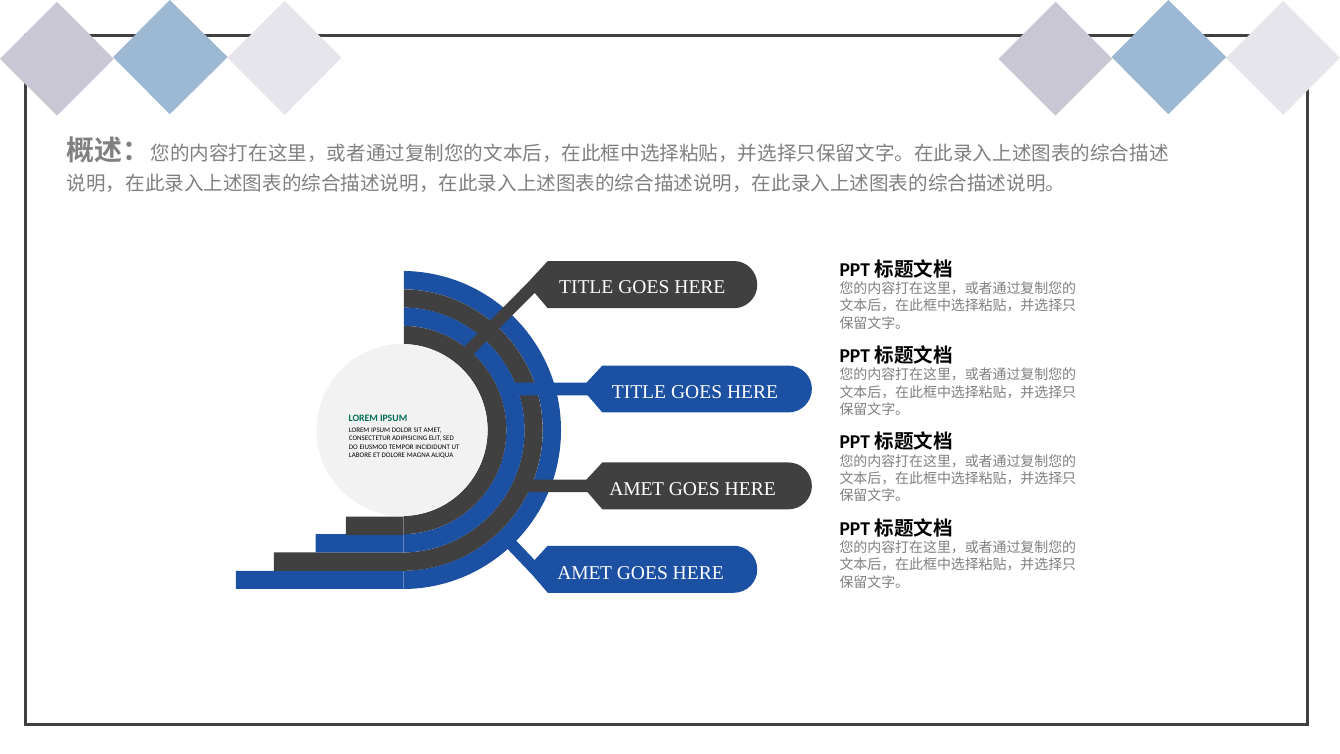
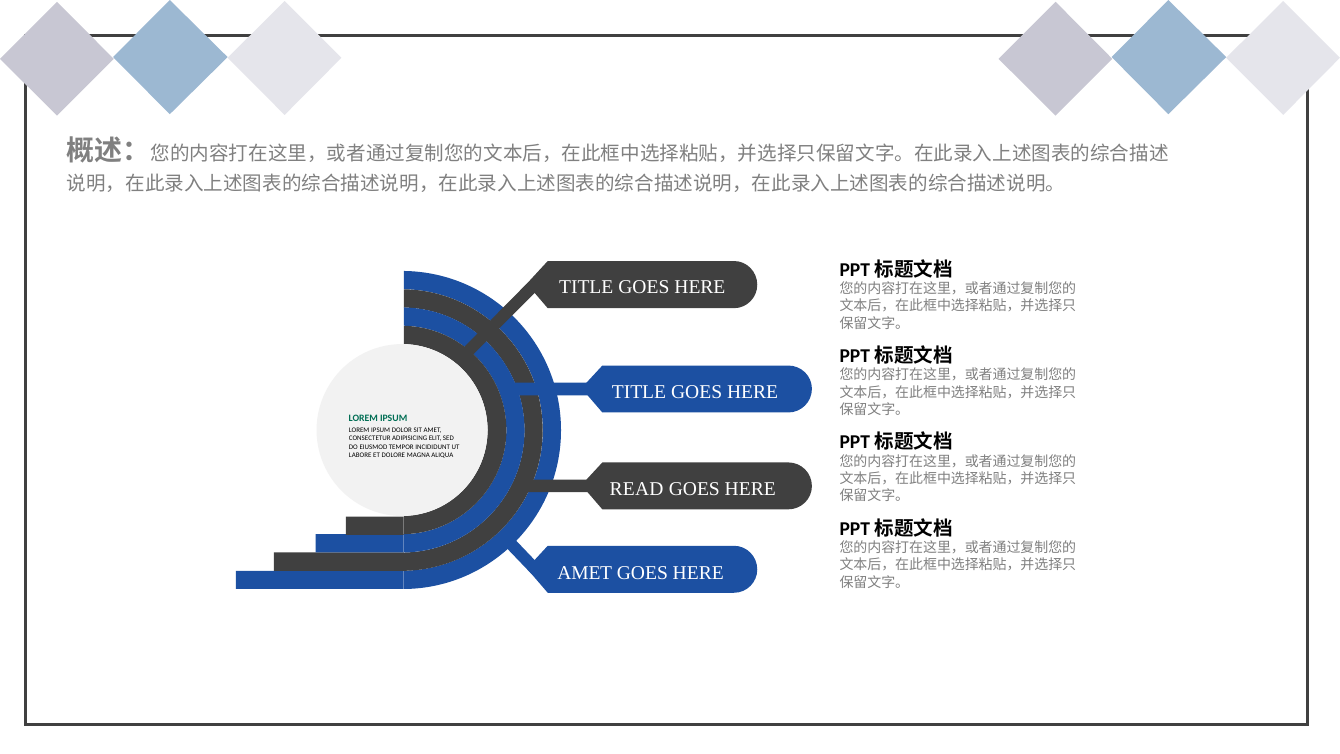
AMET: AMET -> READ (637, 488)
